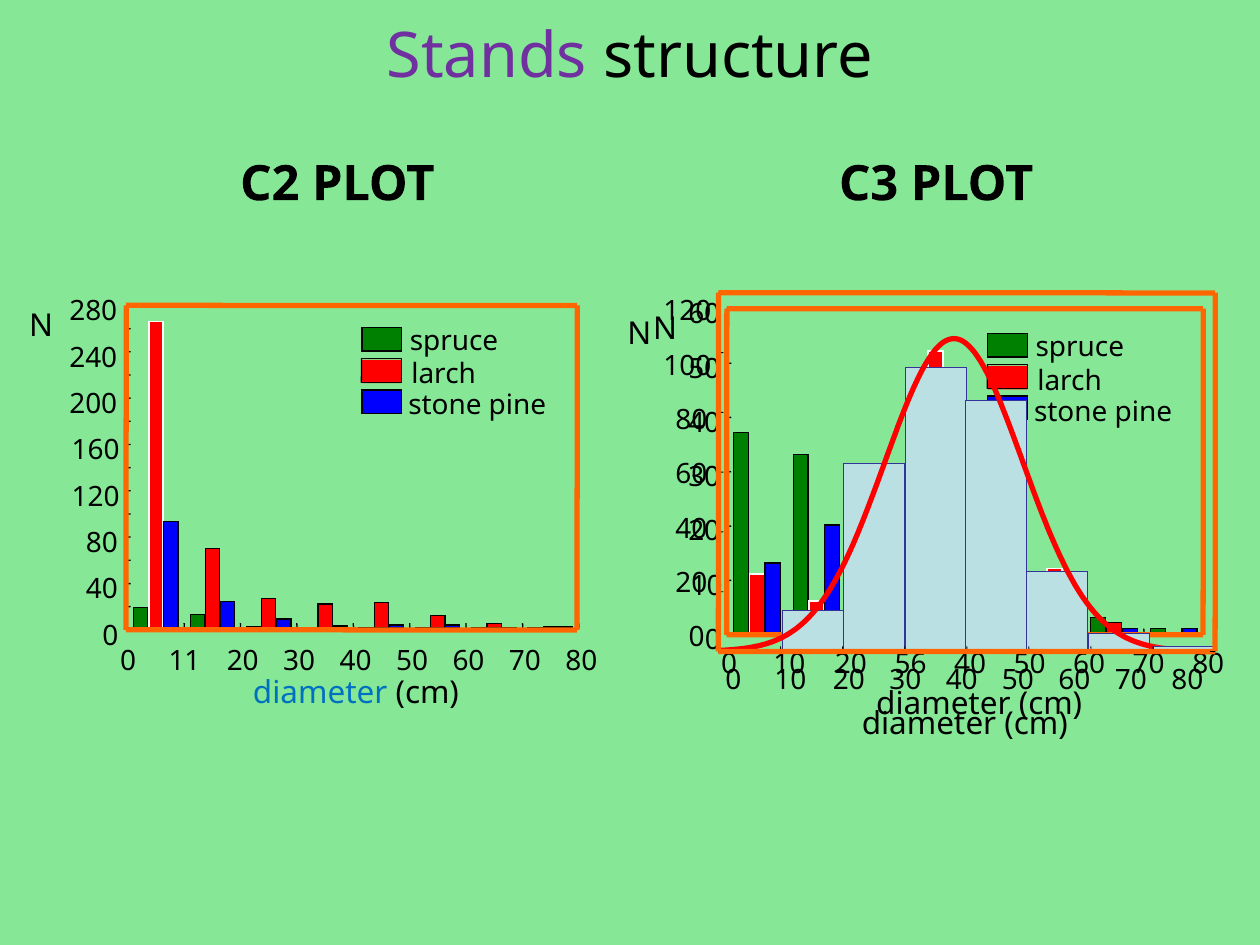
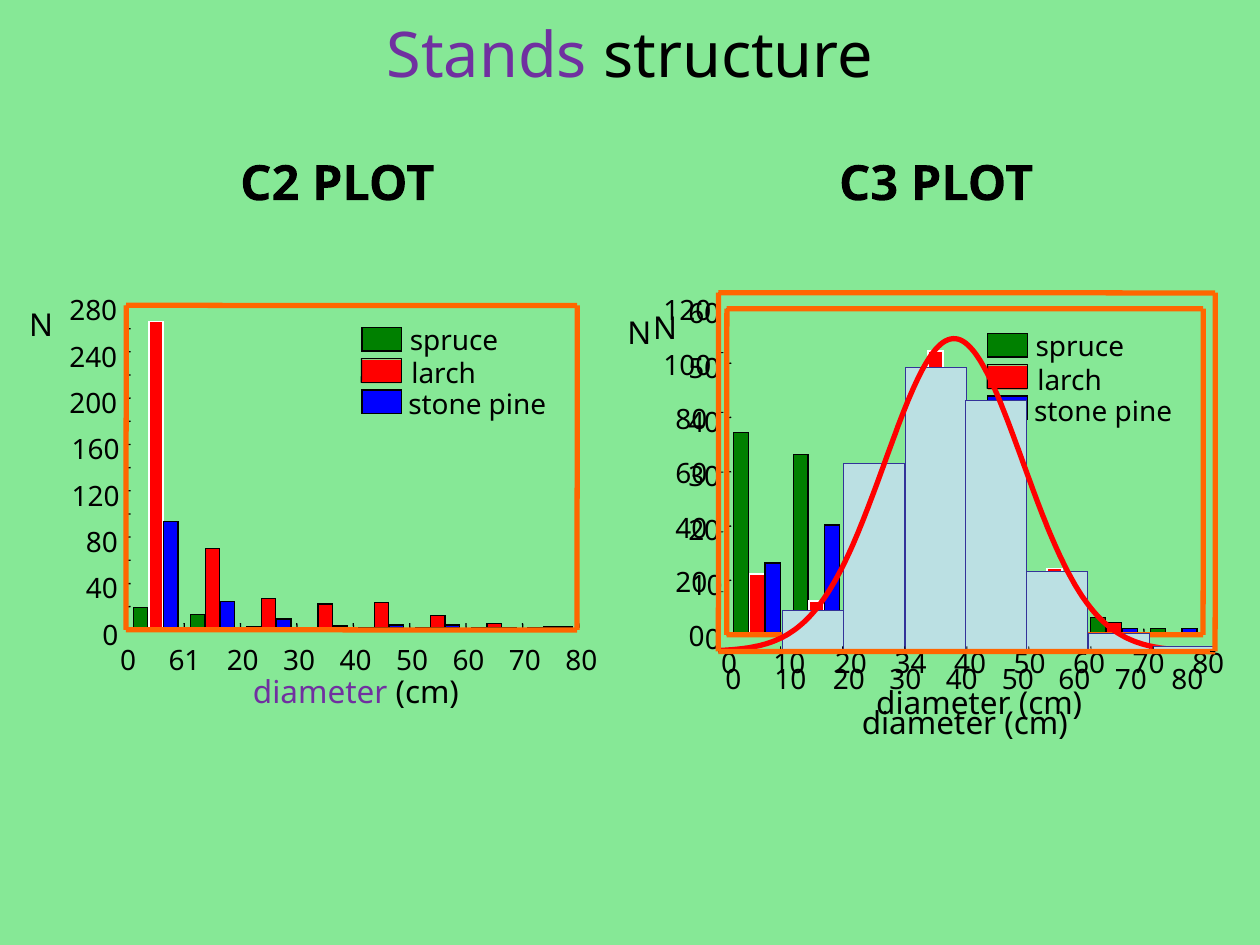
11: 11 -> 61 (185, 661)
56: 56 -> 34 (911, 664)
diameter colour: blue -> purple (320, 693)
